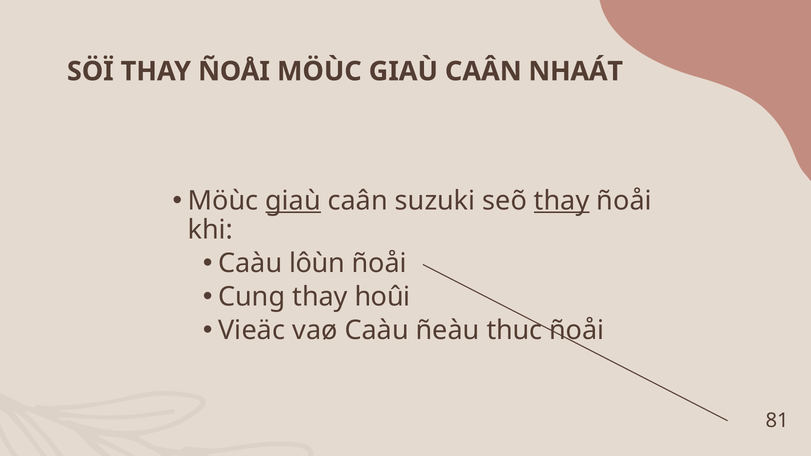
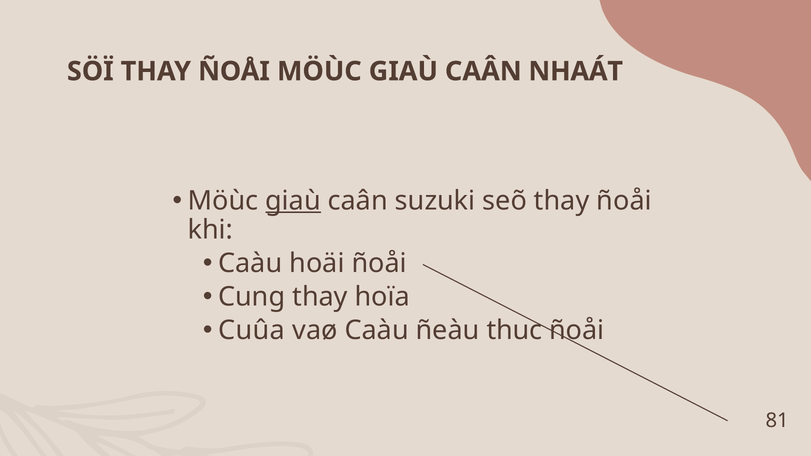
thay underline: present -> none (562, 201)
lôùn: lôùn -> hoäi (317, 264)
hoûi: hoûi -> hoïa (382, 297)
Vieäc: Vieäc -> Cuûa (252, 330)
